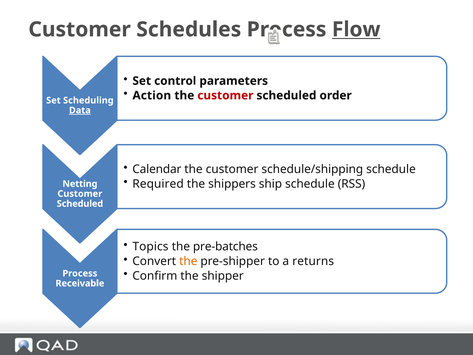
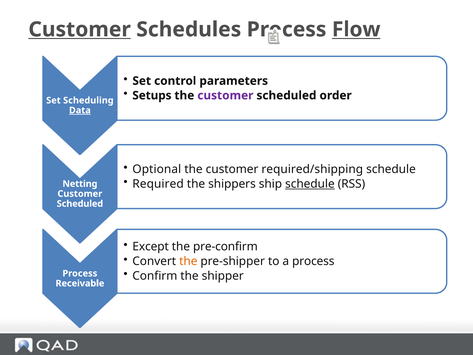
Customer underline: none -> present (80, 29)
Action: Action -> Setups (152, 95)
customer colour: red -> purple (225, 95)
Calendar: Calendar -> Optional (157, 169)
schedule/shipping: schedule/shipping -> required/shipping (312, 169)
schedule underline: none -> present (310, 184)
Topics: Topics -> Except (151, 246)
pre-batches: pre-batches -> pre-confirm (225, 246)
a returns: returns -> process (313, 261)
